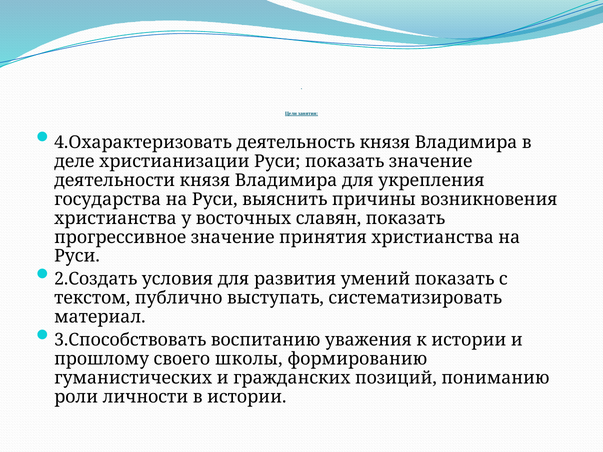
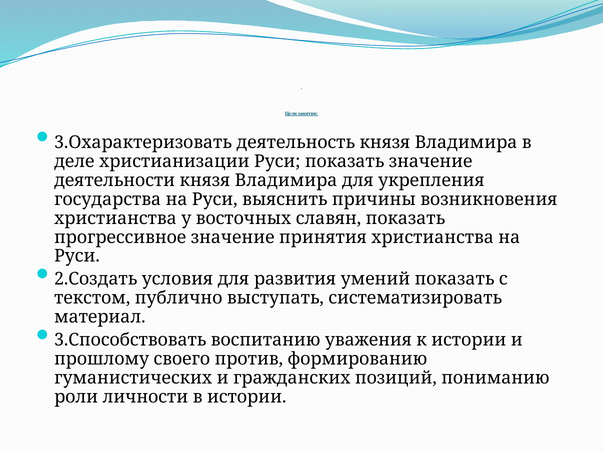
4.Охарактеризовать: 4.Охарактеризовать -> 3.Охарактеризовать (143, 142)
школы: школы -> против (249, 359)
